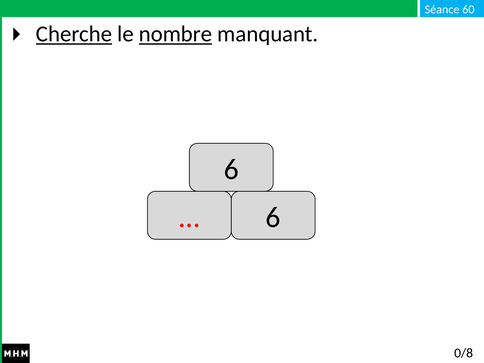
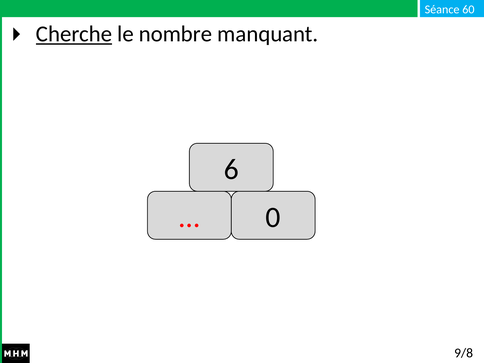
nombre underline: present -> none (176, 34)
6: 6 -> 0 (273, 217)
0/8: 0/8 -> 9/8 (464, 353)
